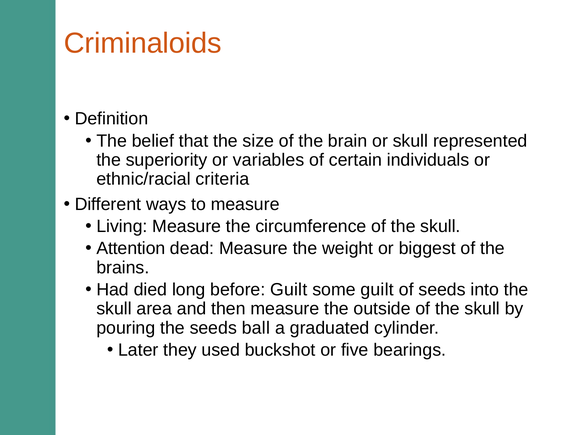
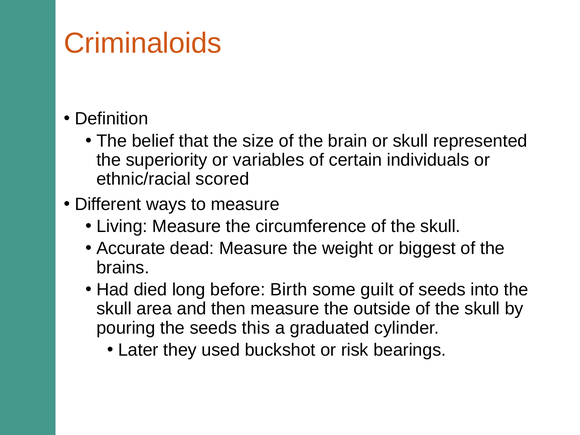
criteria: criteria -> scored (222, 179)
Attention: Attention -> Accurate (131, 248)
before Guilt: Guilt -> Birth (289, 290)
ball: ball -> this (256, 328)
five: five -> risk (355, 350)
